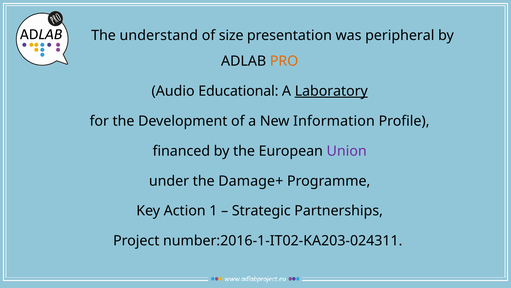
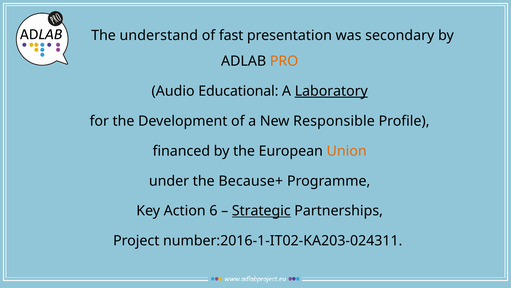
size: size -> fast (231, 36)
peripheral: peripheral -> secondary (400, 36)
Information: Information -> Responsible (334, 121)
Union colour: purple -> orange (347, 151)
Damage+: Damage+ -> Because+ (251, 181)
1: 1 -> 6 (213, 211)
Strategic underline: none -> present (261, 211)
